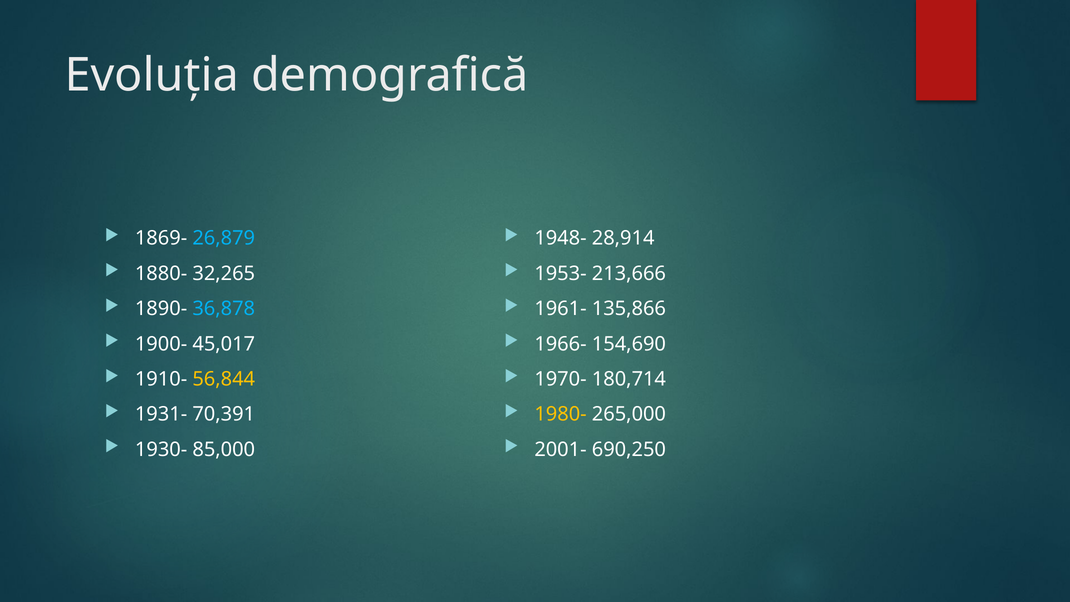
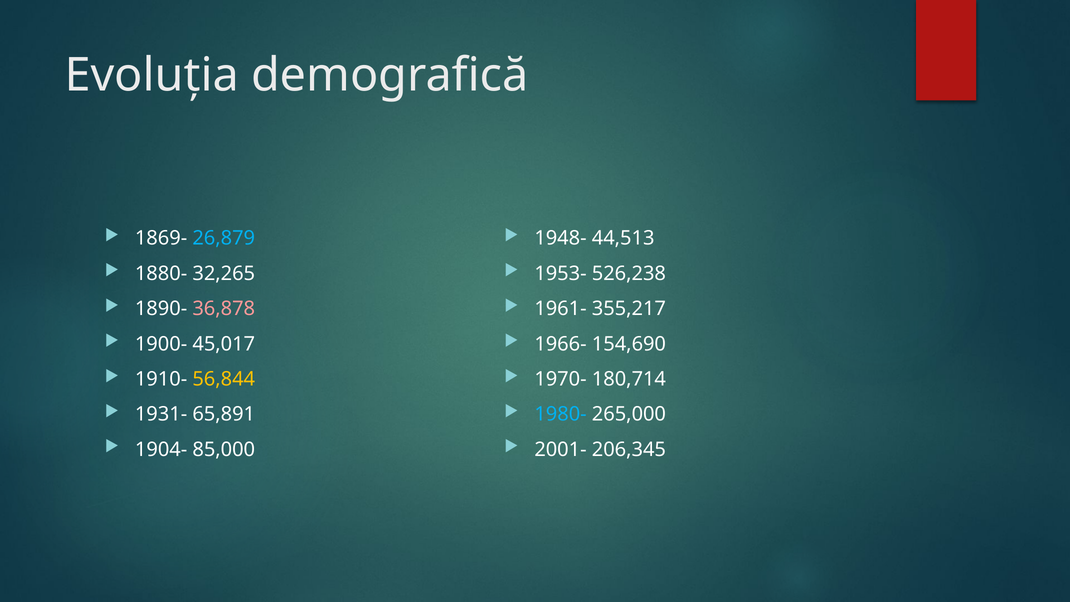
28,914: 28,914 -> 44,513 (623, 238)
213,666: 213,666 -> 526,238 (629, 273)
36,878 colour: light blue -> pink (224, 309)
135,866: 135,866 -> 355,217 (629, 309)
70,391: 70,391 -> 65,891 (224, 414)
1980- colour: yellow -> light blue (561, 414)
1930-: 1930- -> 1904- (161, 450)
690,250: 690,250 -> 206,345 (629, 450)
